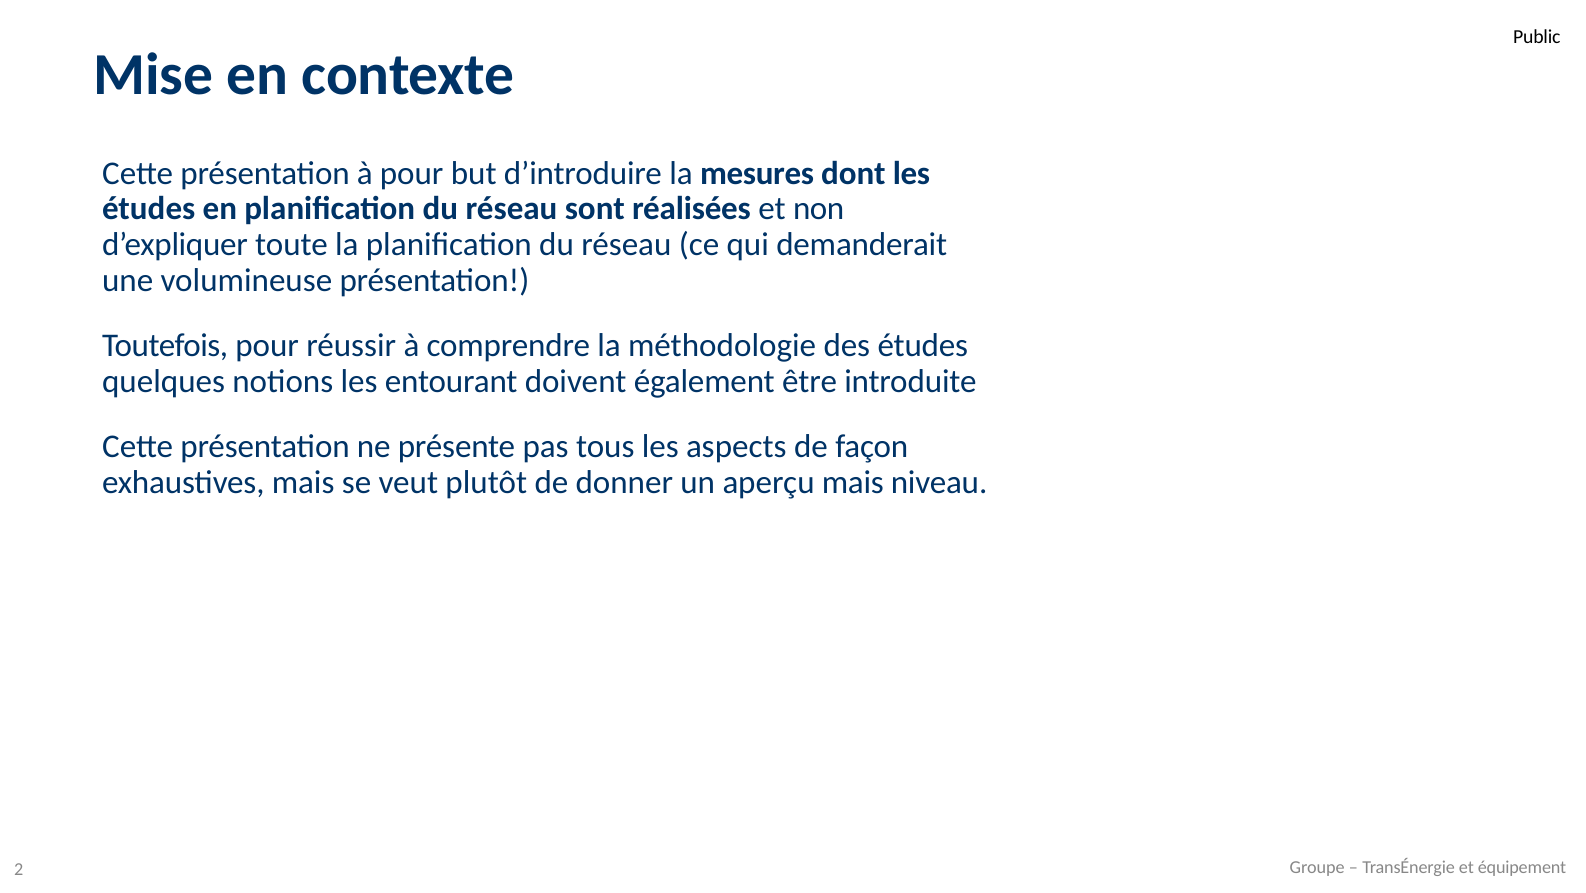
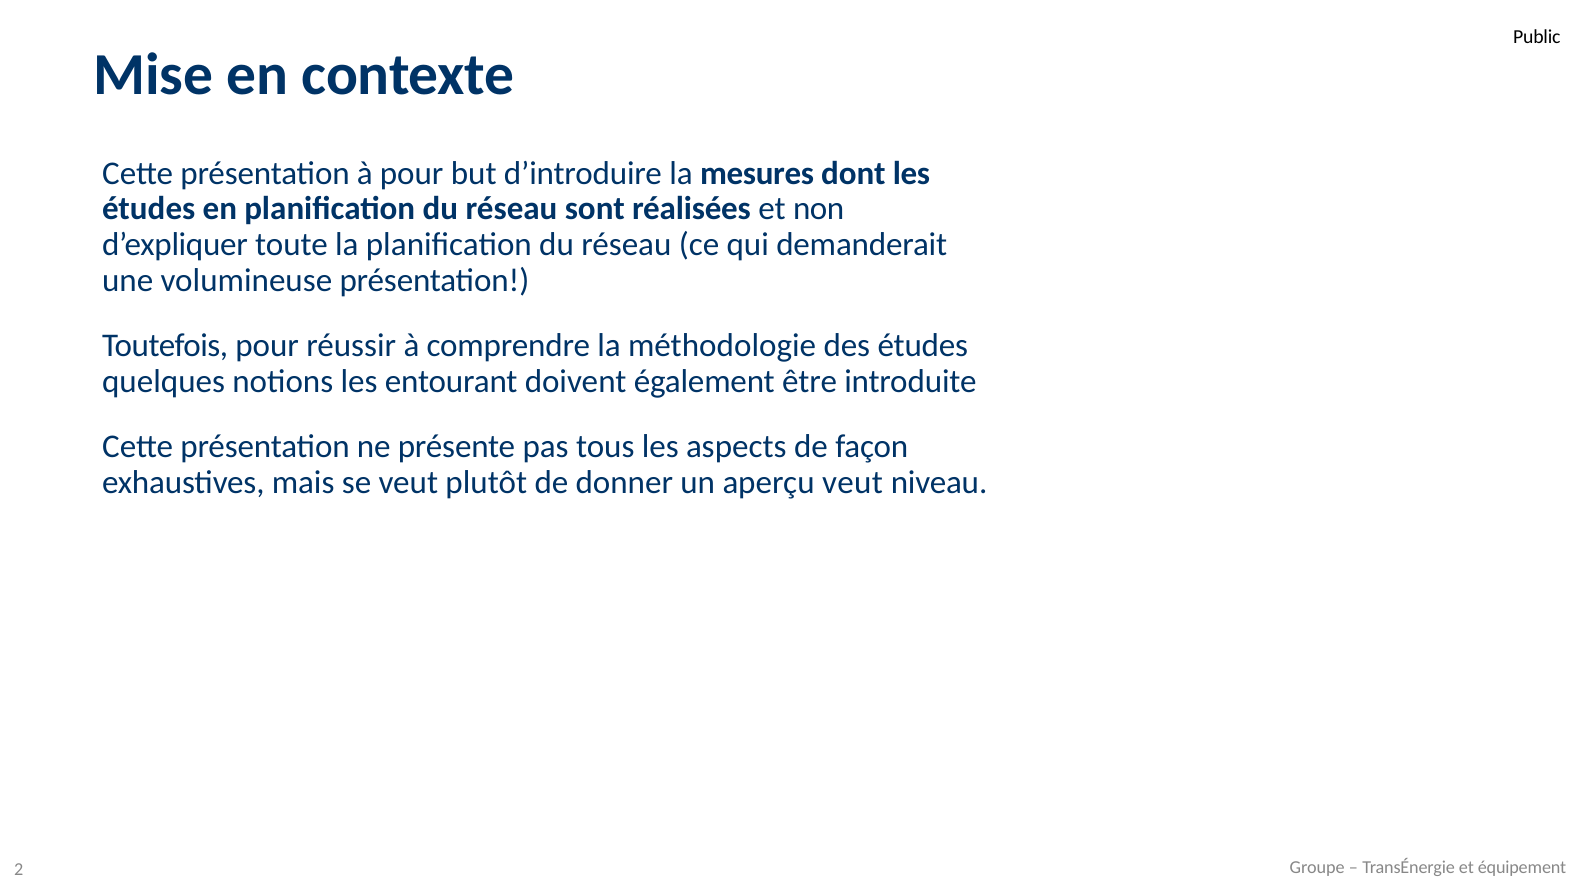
aperçu mais: mais -> veut (853, 482)
